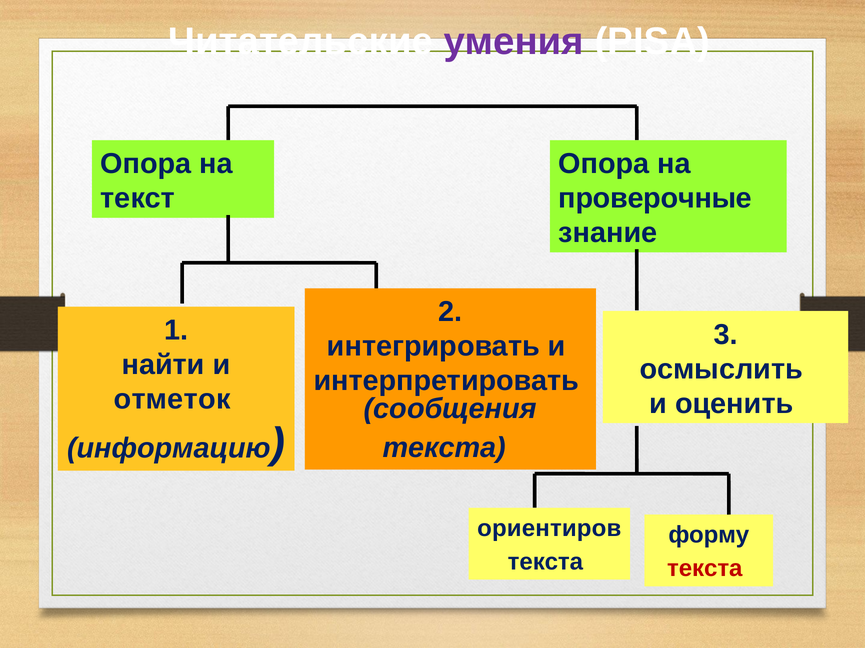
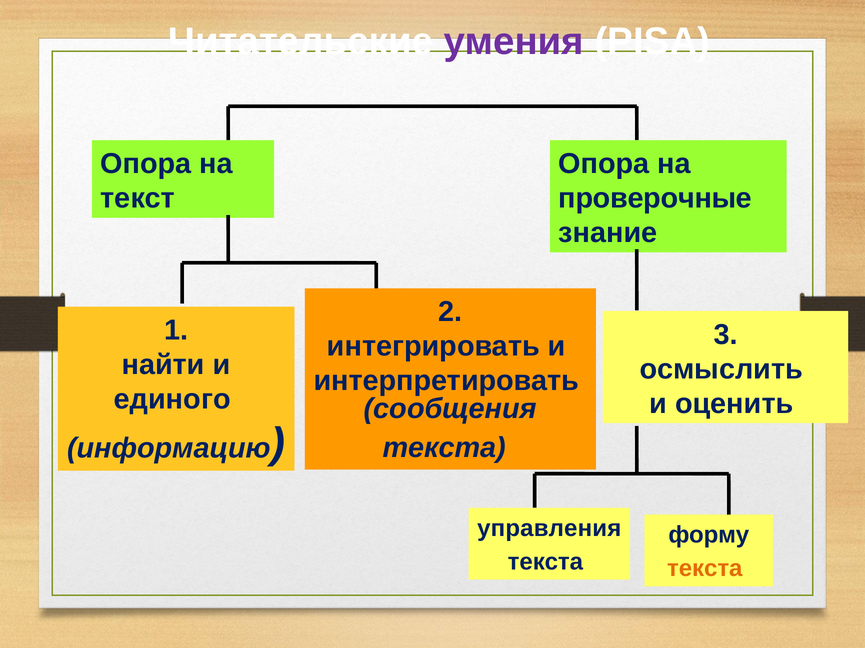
отметок: отметок -> единого (172, 400)
ориентиров: ориентиров -> управления (549, 529)
текста colour: red -> orange (705, 569)
